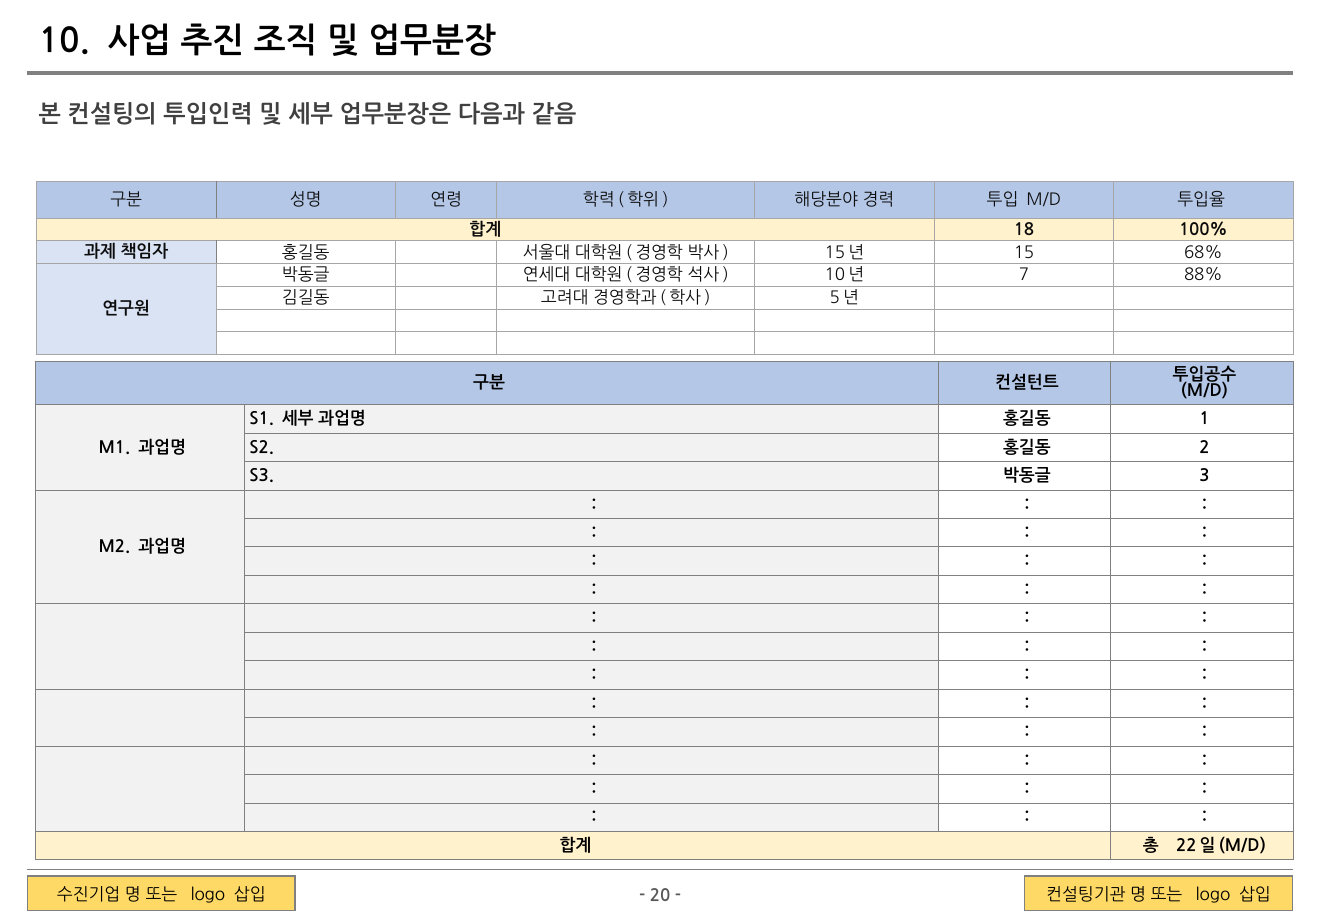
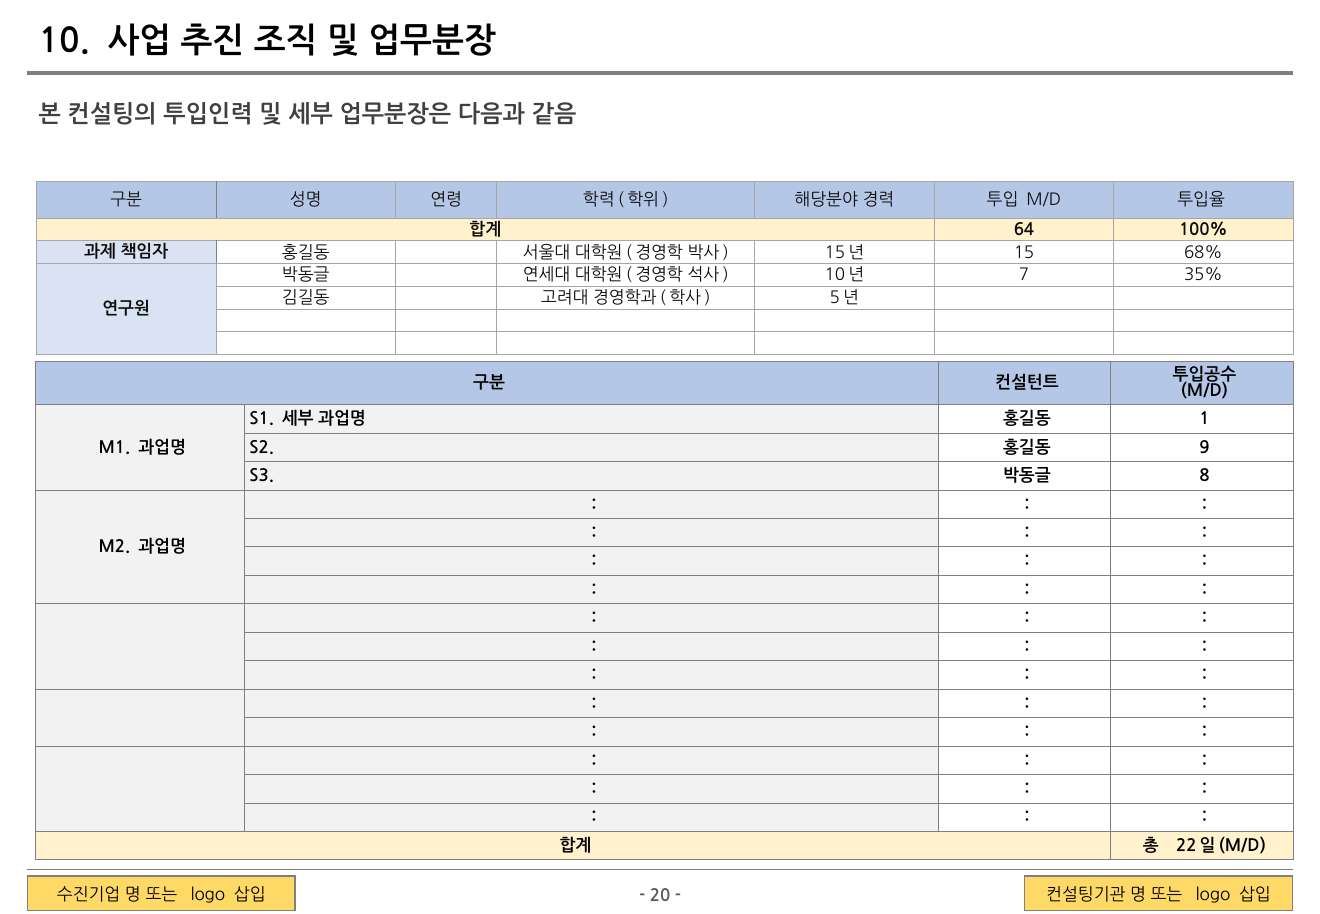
18: 18 -> 64 (1024, 230)
88%: 88% -> 35% (1203, 275)
2: 2 -> 9 (1204, 447)
3: 3 -> 8 (1204, 476)
